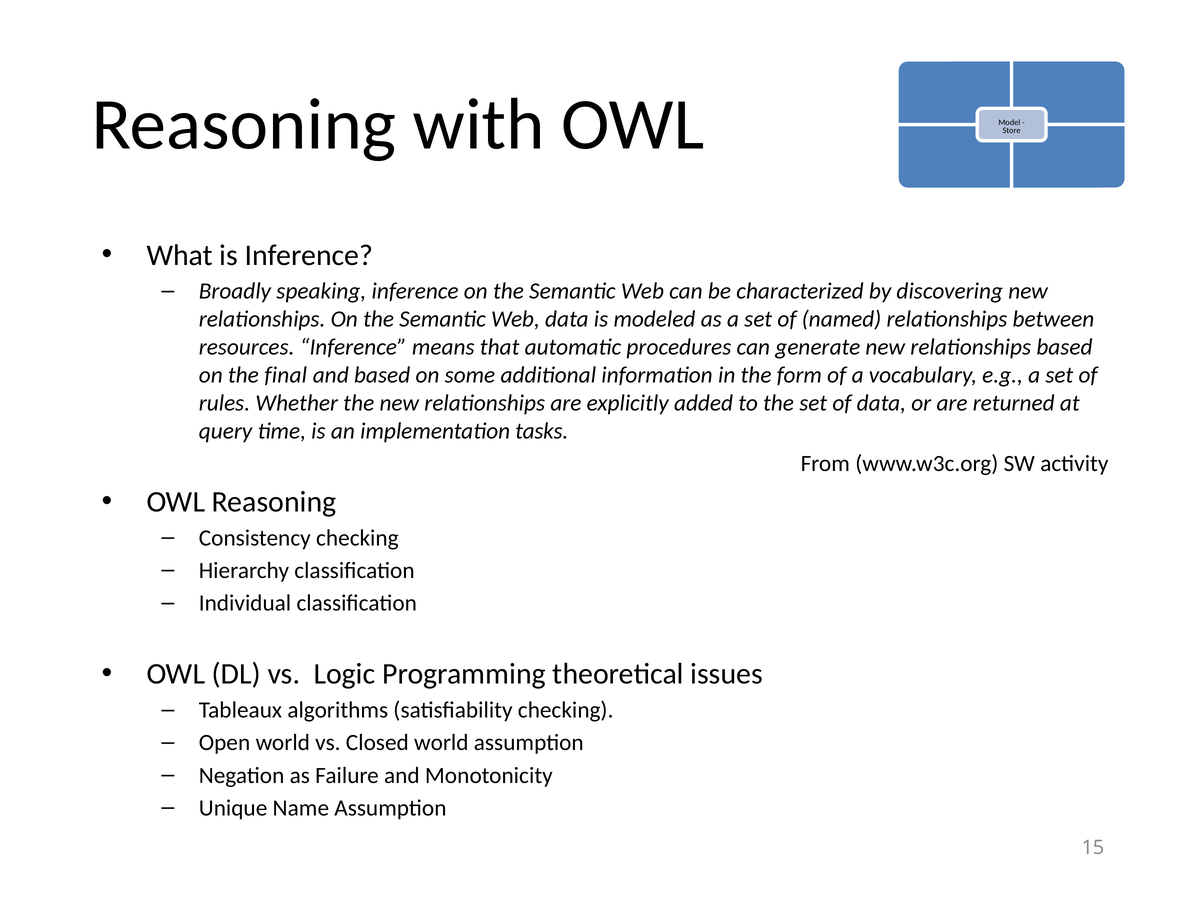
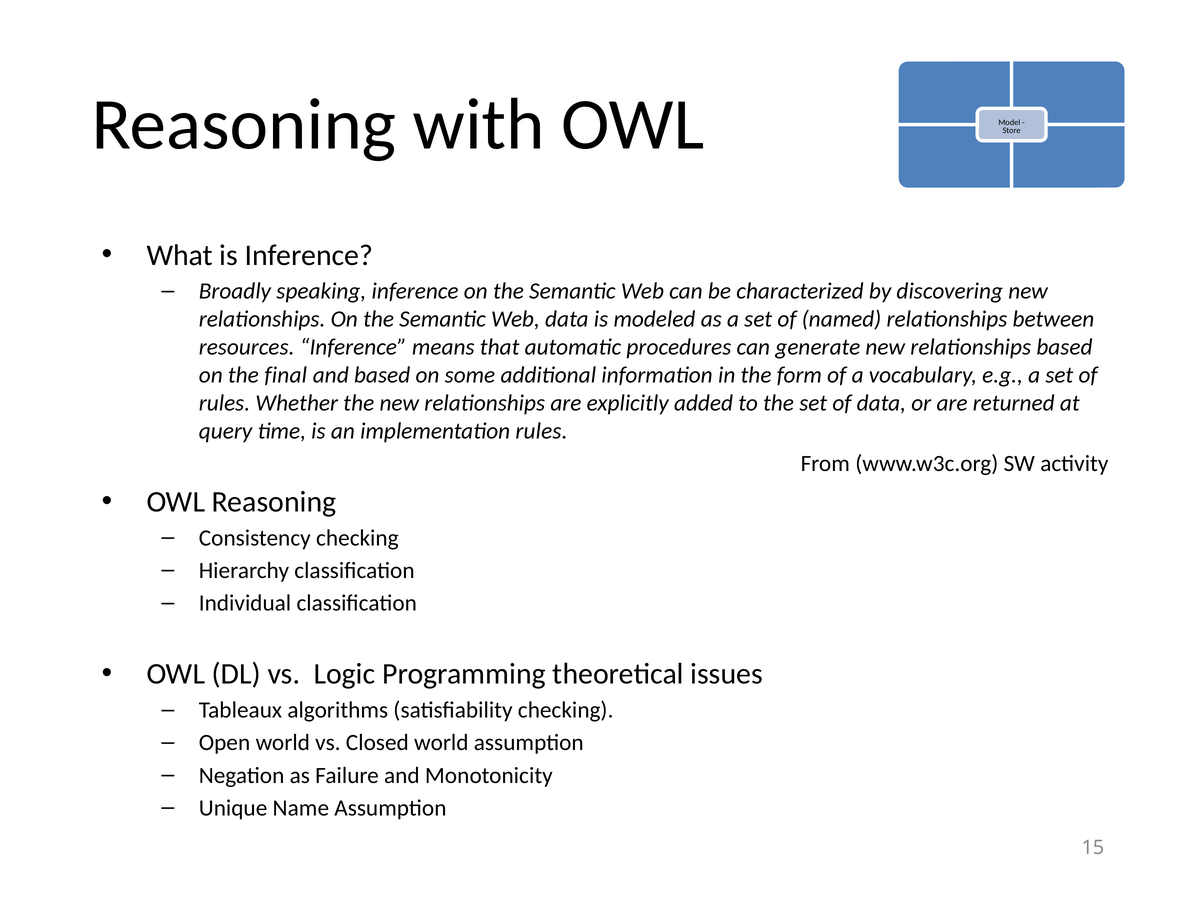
implementation tasks: tasks -> rules (541, 431)
